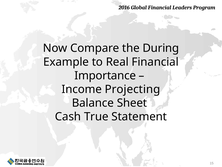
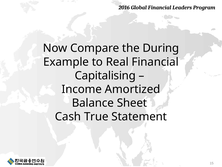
Importance: Importance -> Capitalising (105, 75)
Projecting: Projecting -> Amortized (133, 89)
